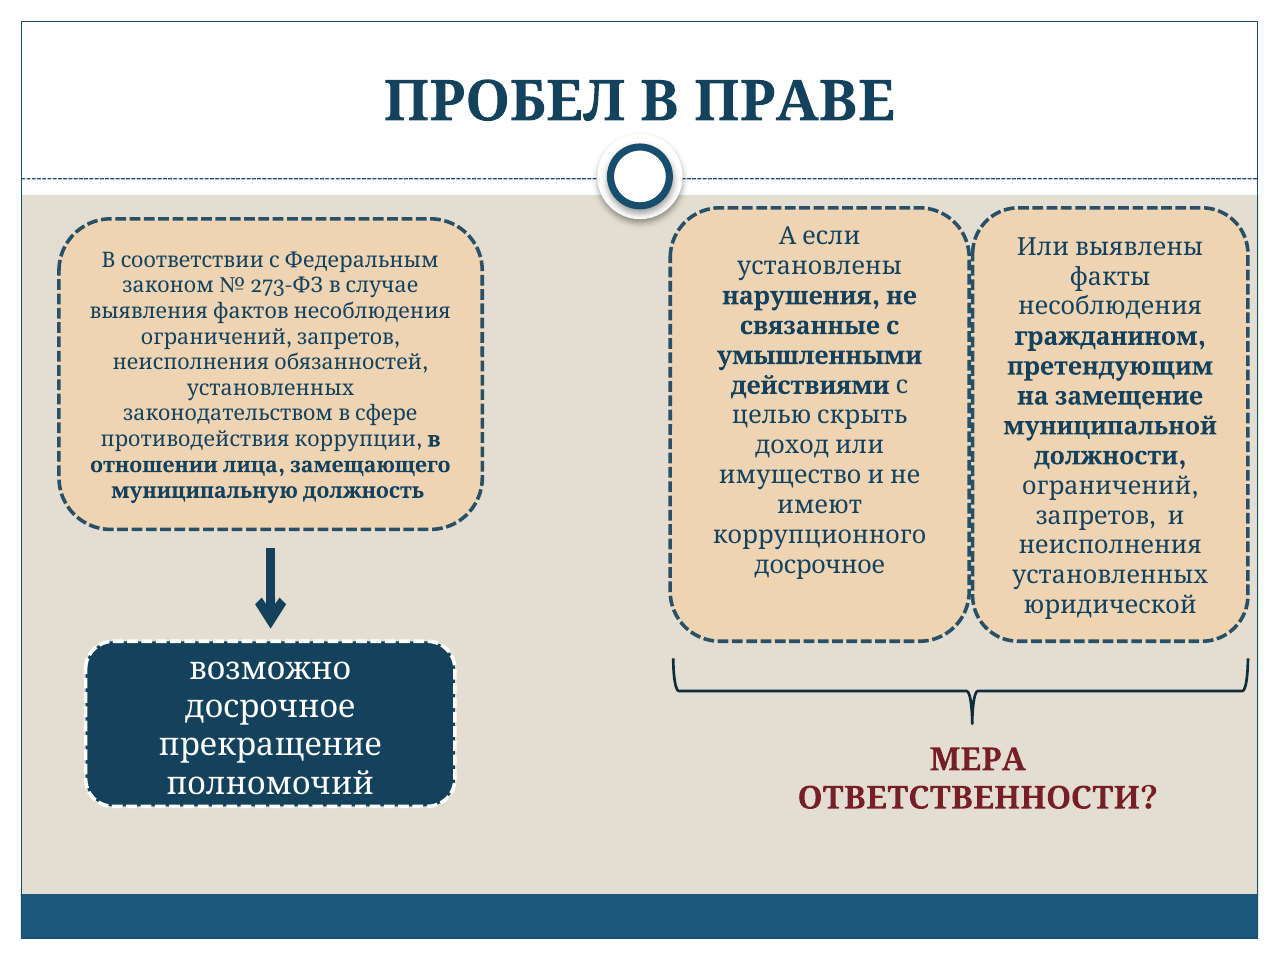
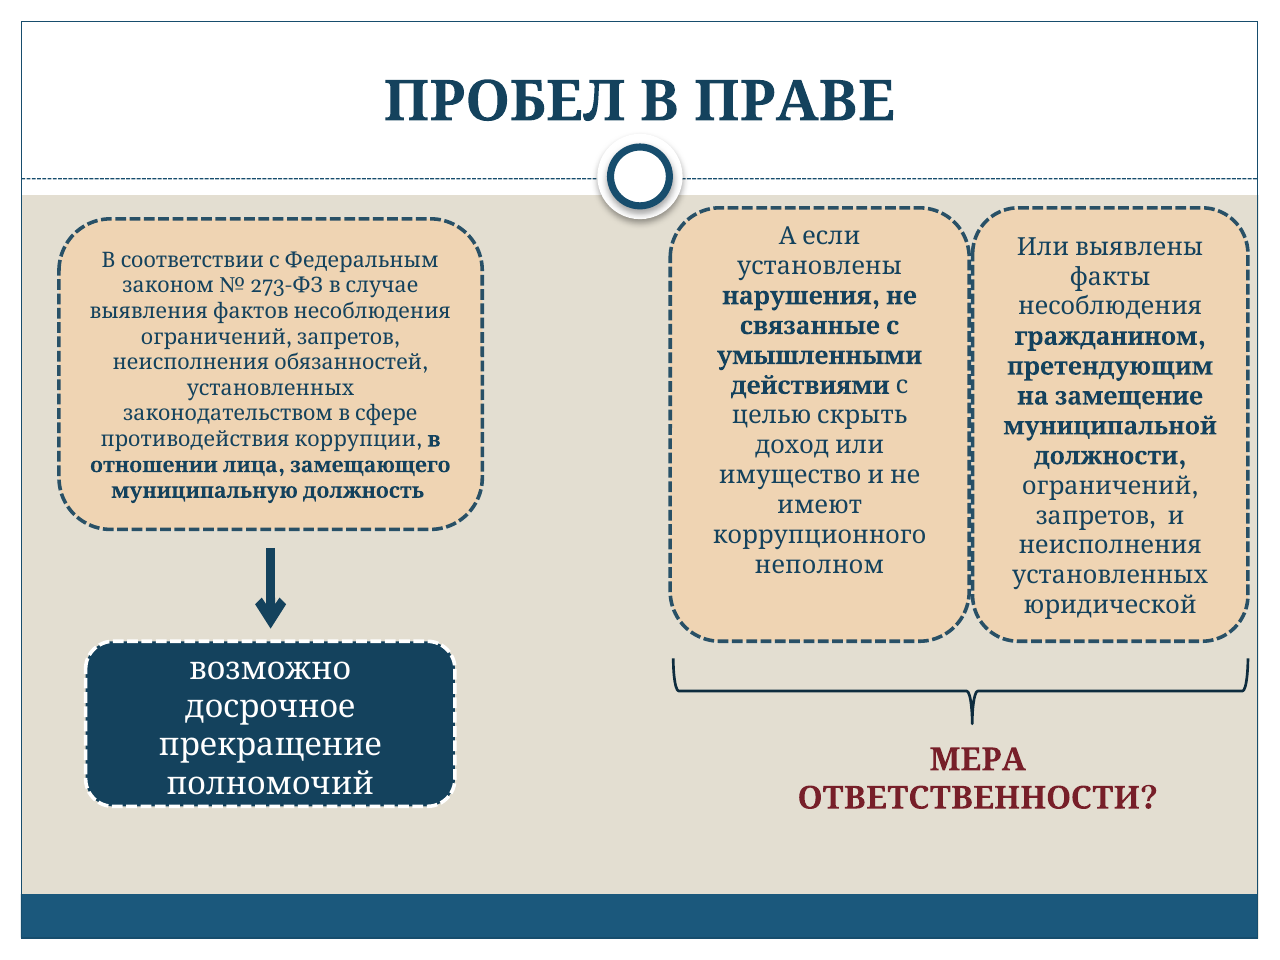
досрочное: досрочное -> неполном (819, 565)
